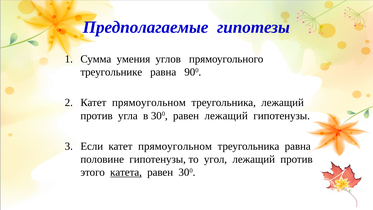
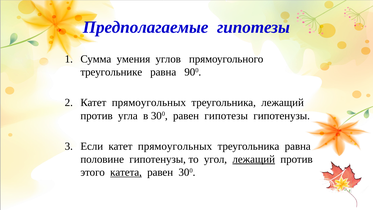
прямоугольном: прямоугольном -> прямоугольных (149, 103)
равен лежащий: лежащий -> гипотезы (226, 116)
Если катет прямоугольном: прямоугольном -> прямоугольных (175, 146)
лежащий underline: none -> present (254, 159)
